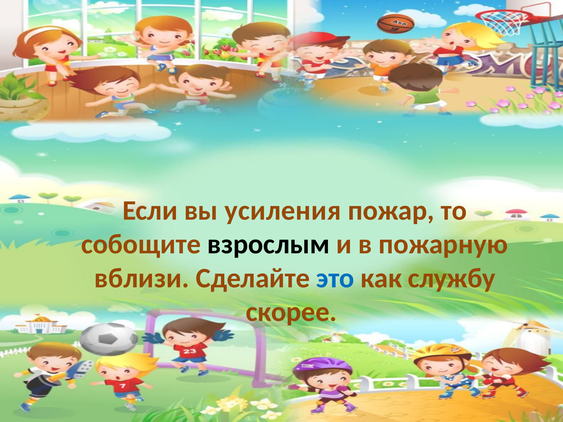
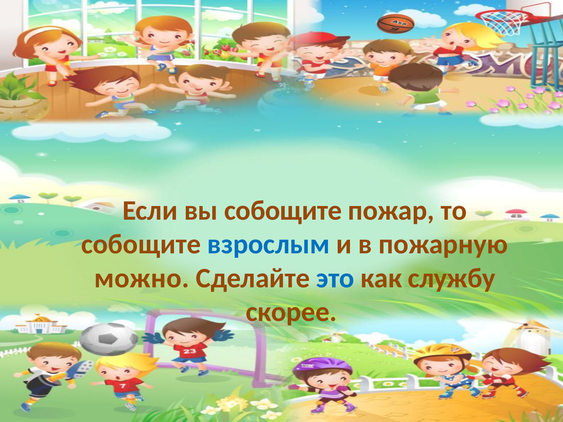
вы усиления: усиления -> собощите (283, 211)
взрослым colour: black -> blue (269, 245)
вблизи: вблизи -> можно (142, 278)
